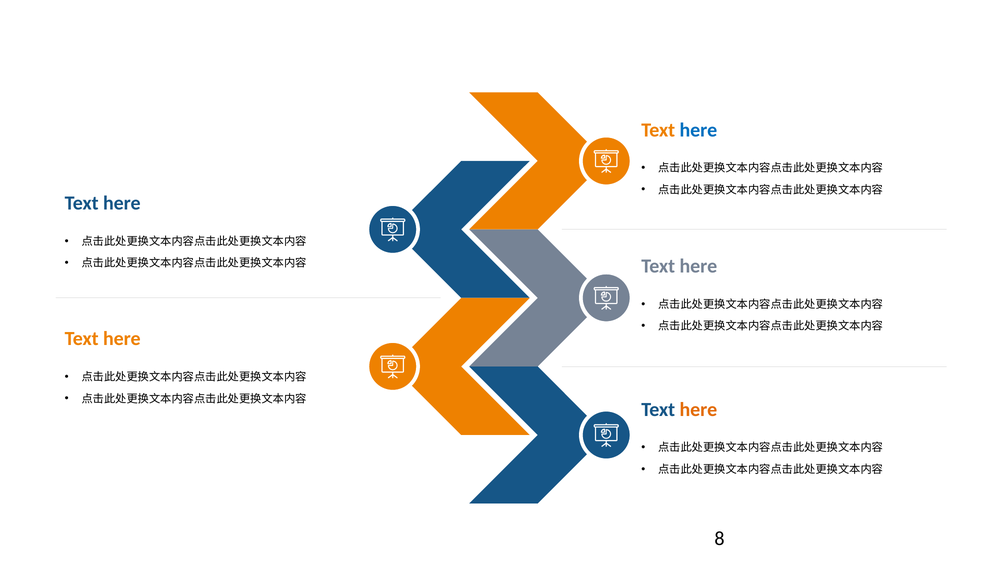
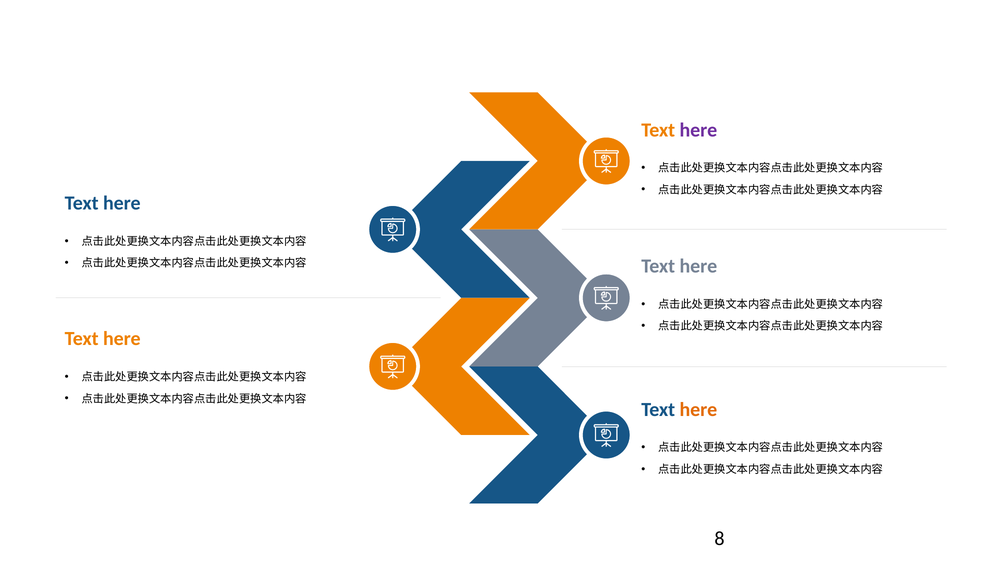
here colour: blue -> purple (698, 130)
